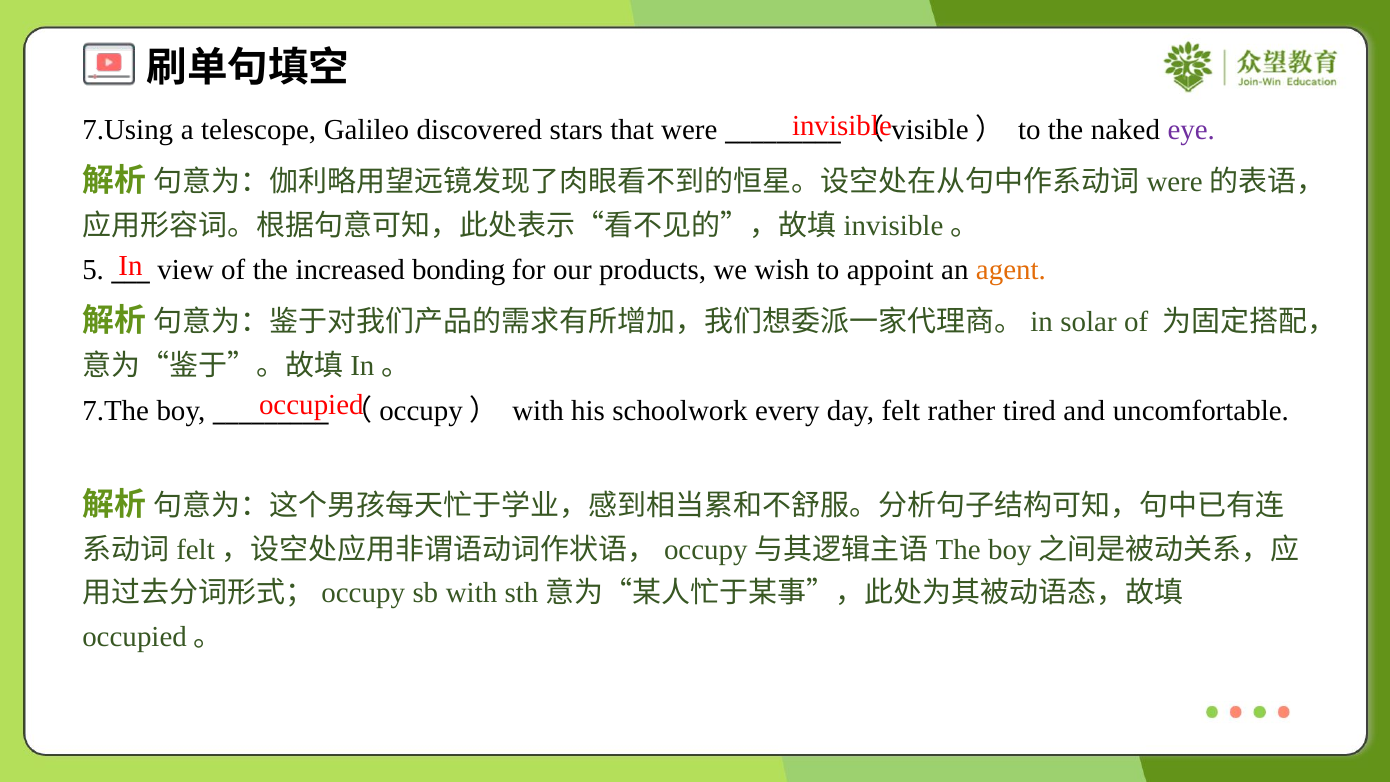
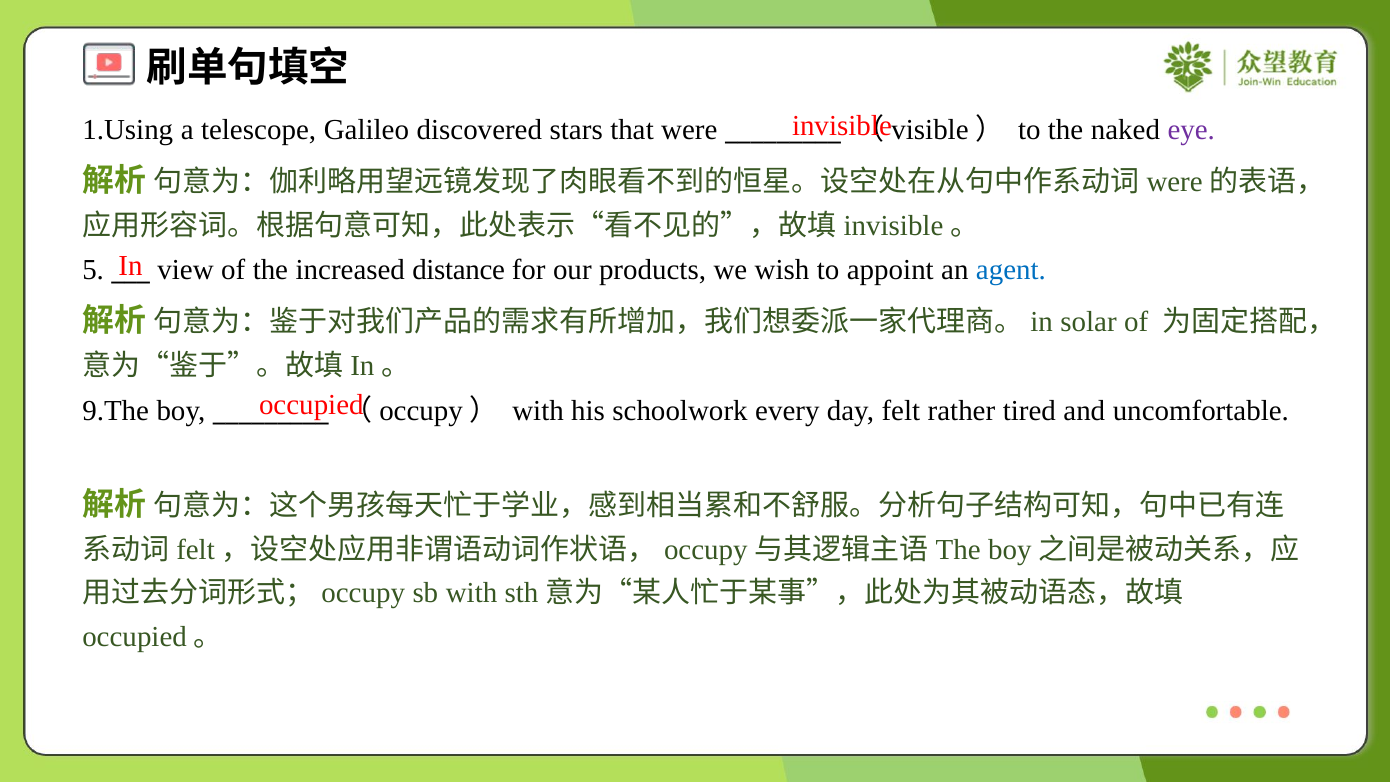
7.Using: 7.Using -> 1.Using (128, 130)
bonding: bonding -> distance (459, 270)
agent colour: orange -> blue (1011, 270)
7.The: 7.The -> 9.The (116, 411)
